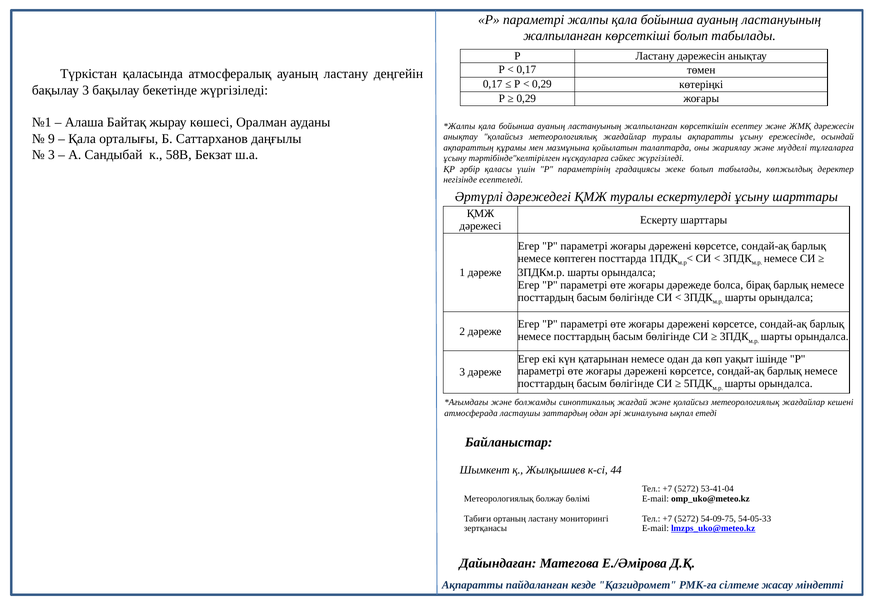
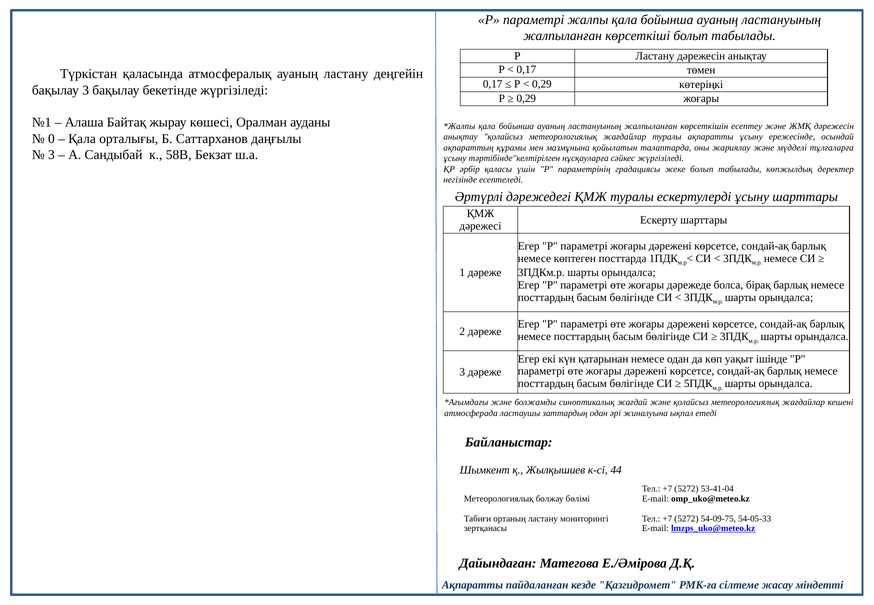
9: 9 -> 0 (51, 139)
